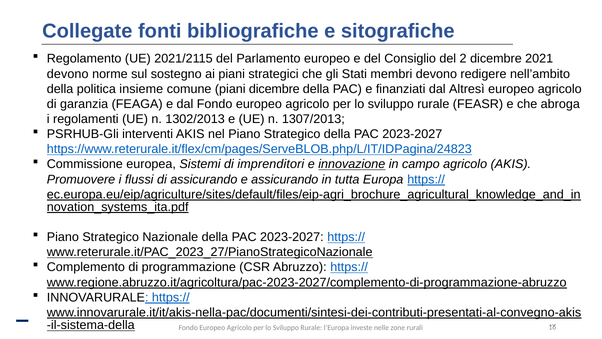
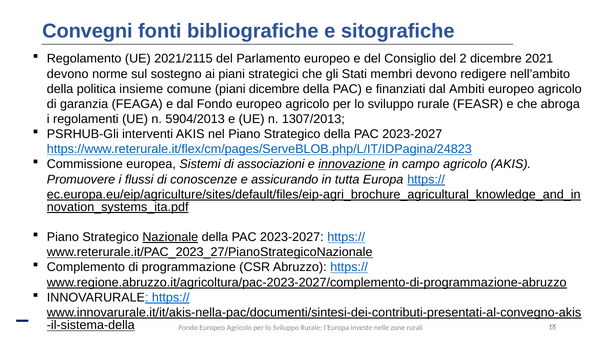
Collegate: Collegate -> Convegni (87, 31)
Altresì: Altresì -> Ambiti (467, 89)
1302/2013: 1302/2013 -> 5904/2013 (195, 119)
imprenditori: imprenditori -> associazioni (271, 164)
di assicurando: assicurando -> conoscenze (204, 179)
Nazionale underline: none -> present (170, 237)
